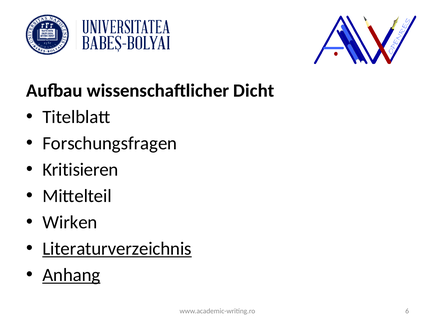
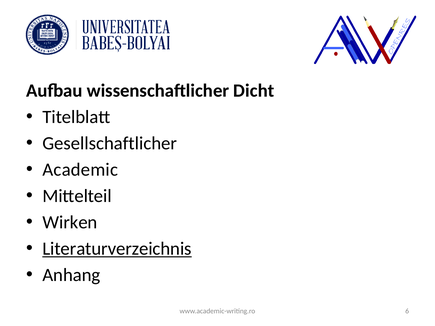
Forschungsfragen: Forschungsfragen -> Gesellschaftlicher (110, 144)
Kritisieren: Kritisieren -> Academic (80, 170)
Anhang underline: present -> none (71, 275)
